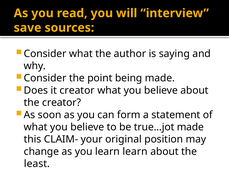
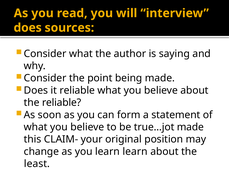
save: save -> does (28, 28)
it creator: creator -> reliable (77, 90)
the creator: creator -> reliable (62, 102)
